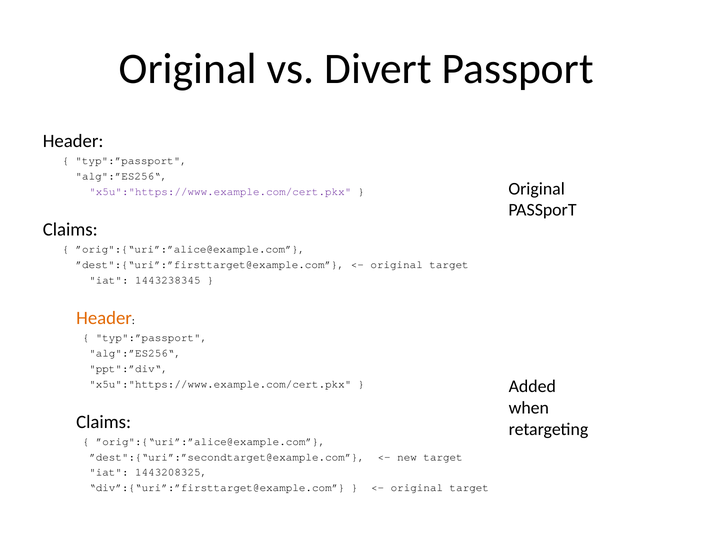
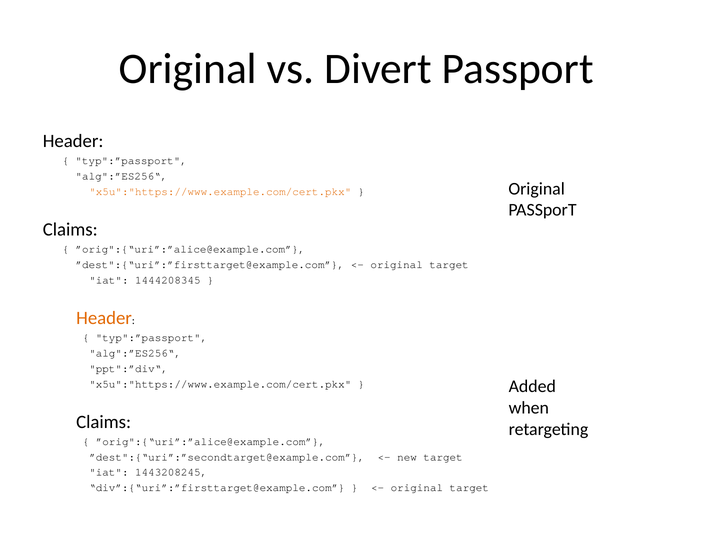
x5u":"https://www.example.com/cert.pkx colour: purple -> orange (220, 192)
1443238345: 1443238345 -> 1444208345 (168, 280)
1443208325: 1443208325 -> 1443208245 (171, 472)
